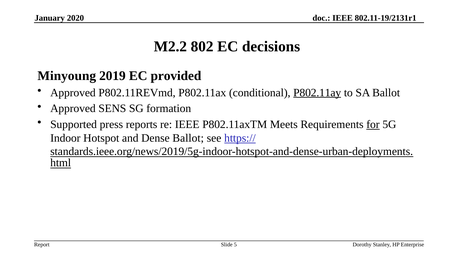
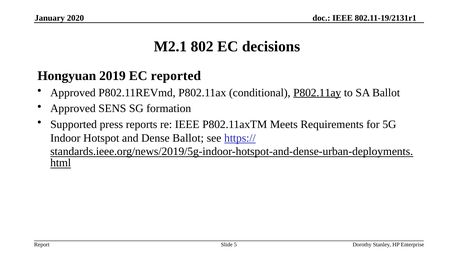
M2.2: M2.2 -> M2.1 (170, 46)
Minyoung: Minyoung -> Hongyuan (67, 76)
provided: provided -> reported (176, 76)
for underline: present -> none (373, 125)
